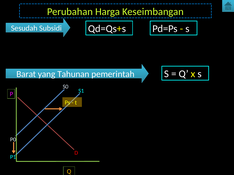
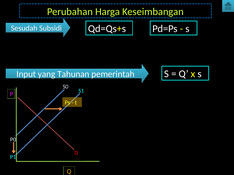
Barat: Barat -> Input (26, 74)
